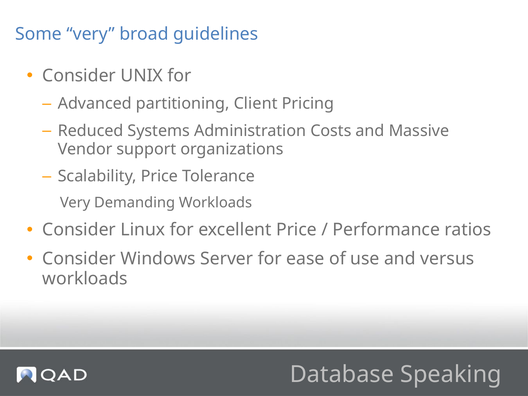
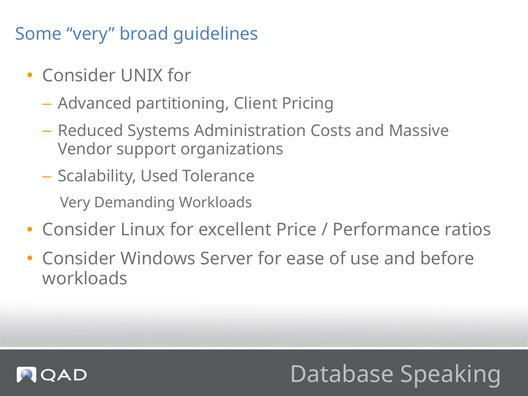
Scalability Price: Price -> Used (159, 176)
versus: versus -> before (447, 259)
